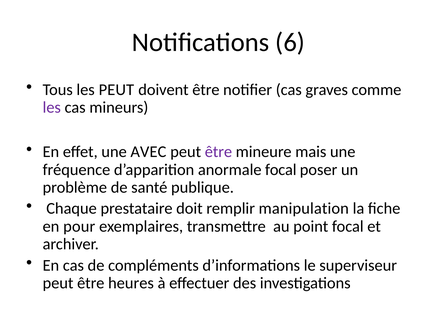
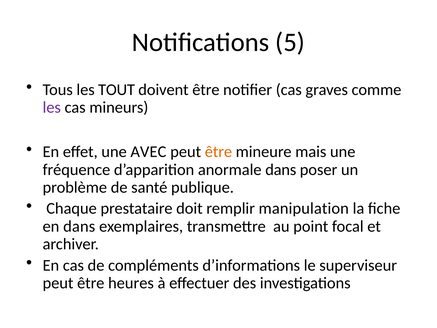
6: 6 -> 5 (290, 42)
les PEUT: PEUT -> TOUT (117, 90)
être colour: purple -> orange (218, 152)
anormale focal: focal -> dans (281, 169)
en pour: pour -> dans (79, 226)
